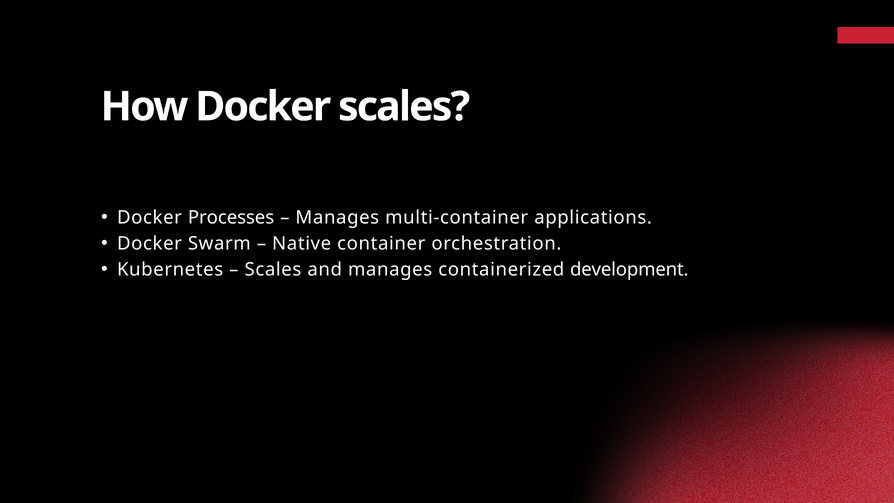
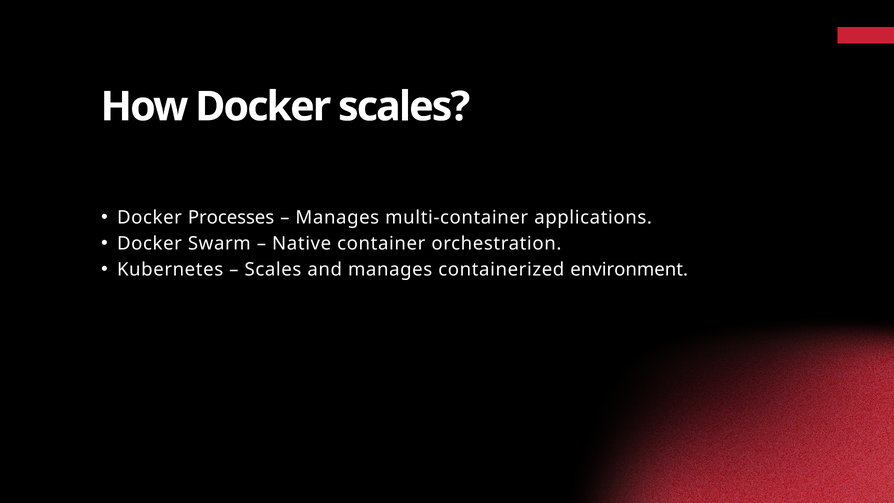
development: development -> environment (629, 270)
